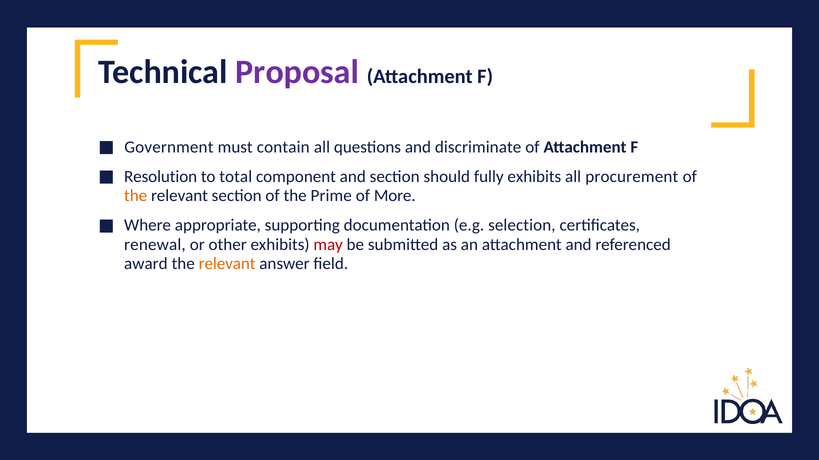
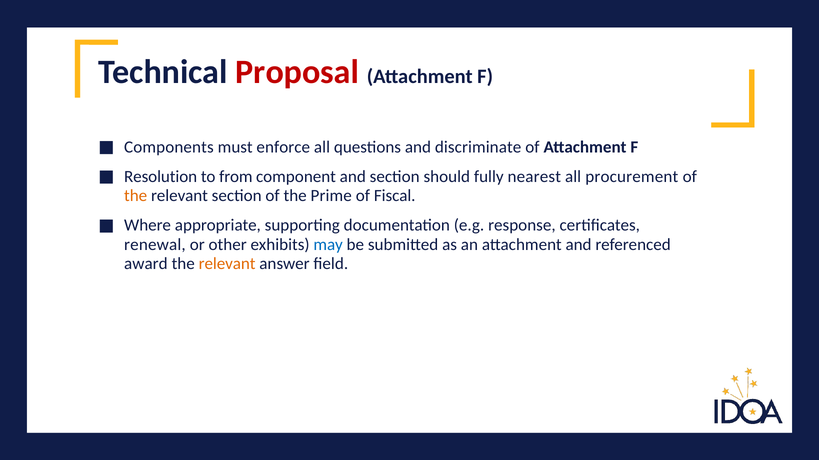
Proposal colour: purple -> red (297, 72)
Government: Government -> Components (169, 147)
contain: contain -> enforce (283, 147)
total: total -> from (236, 177)
fully exhibits: exhibits -> nearest (534, 177)
More: More -> Fiscal (395, 196)
selection: selection -> response (522, 226)
may colour: red -> blue (328, 245)
